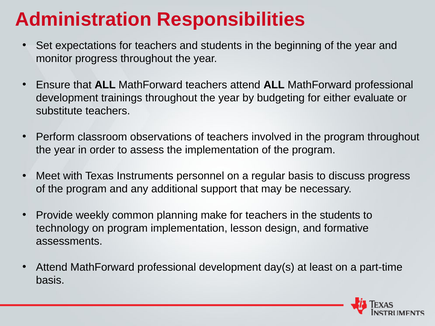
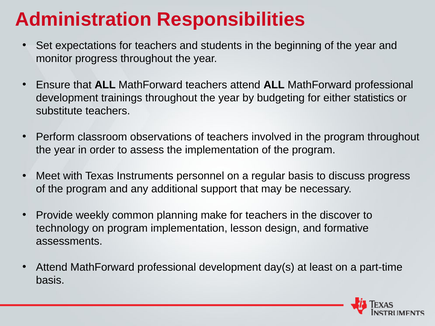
evaluate: evaluate -> statistics (374, 98)
the students: students -> discover (340, 215)
